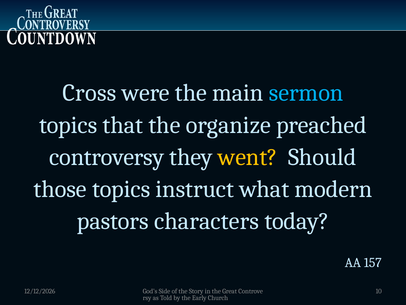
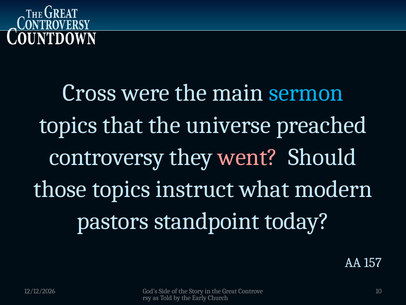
organize: organize -> universe (228, 125)
went colour: yellow -> pink (248, 157)
characters: characters -> standpoint (207, 221)
